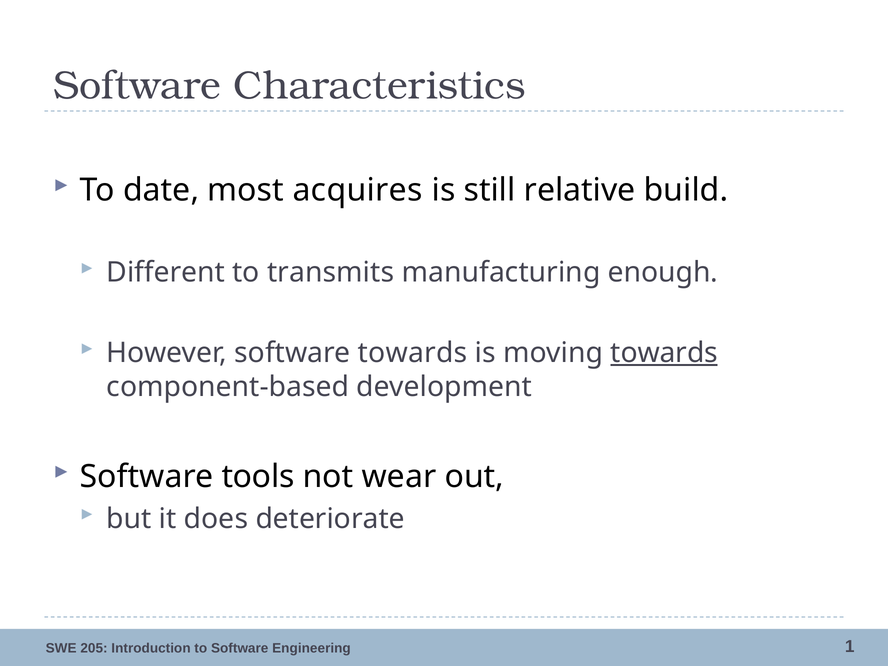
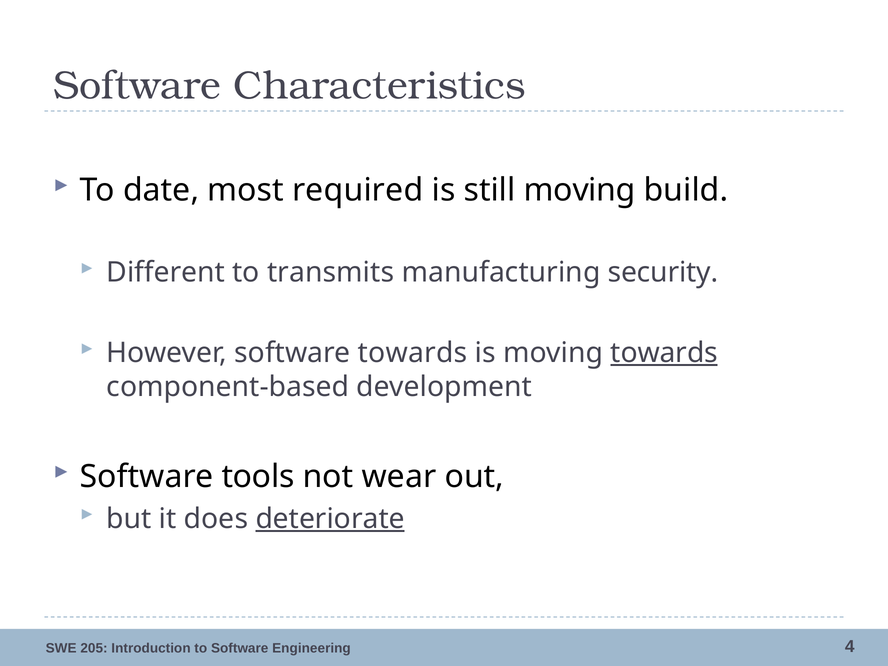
acquires: acquires -> required (358, 190)
still relative: relative -> moving (580, 190)
enough: enough -> security (663, 272)
deteriorate underline: none -> present (330, 519)
1: 1 -> 4 (850, 646)
